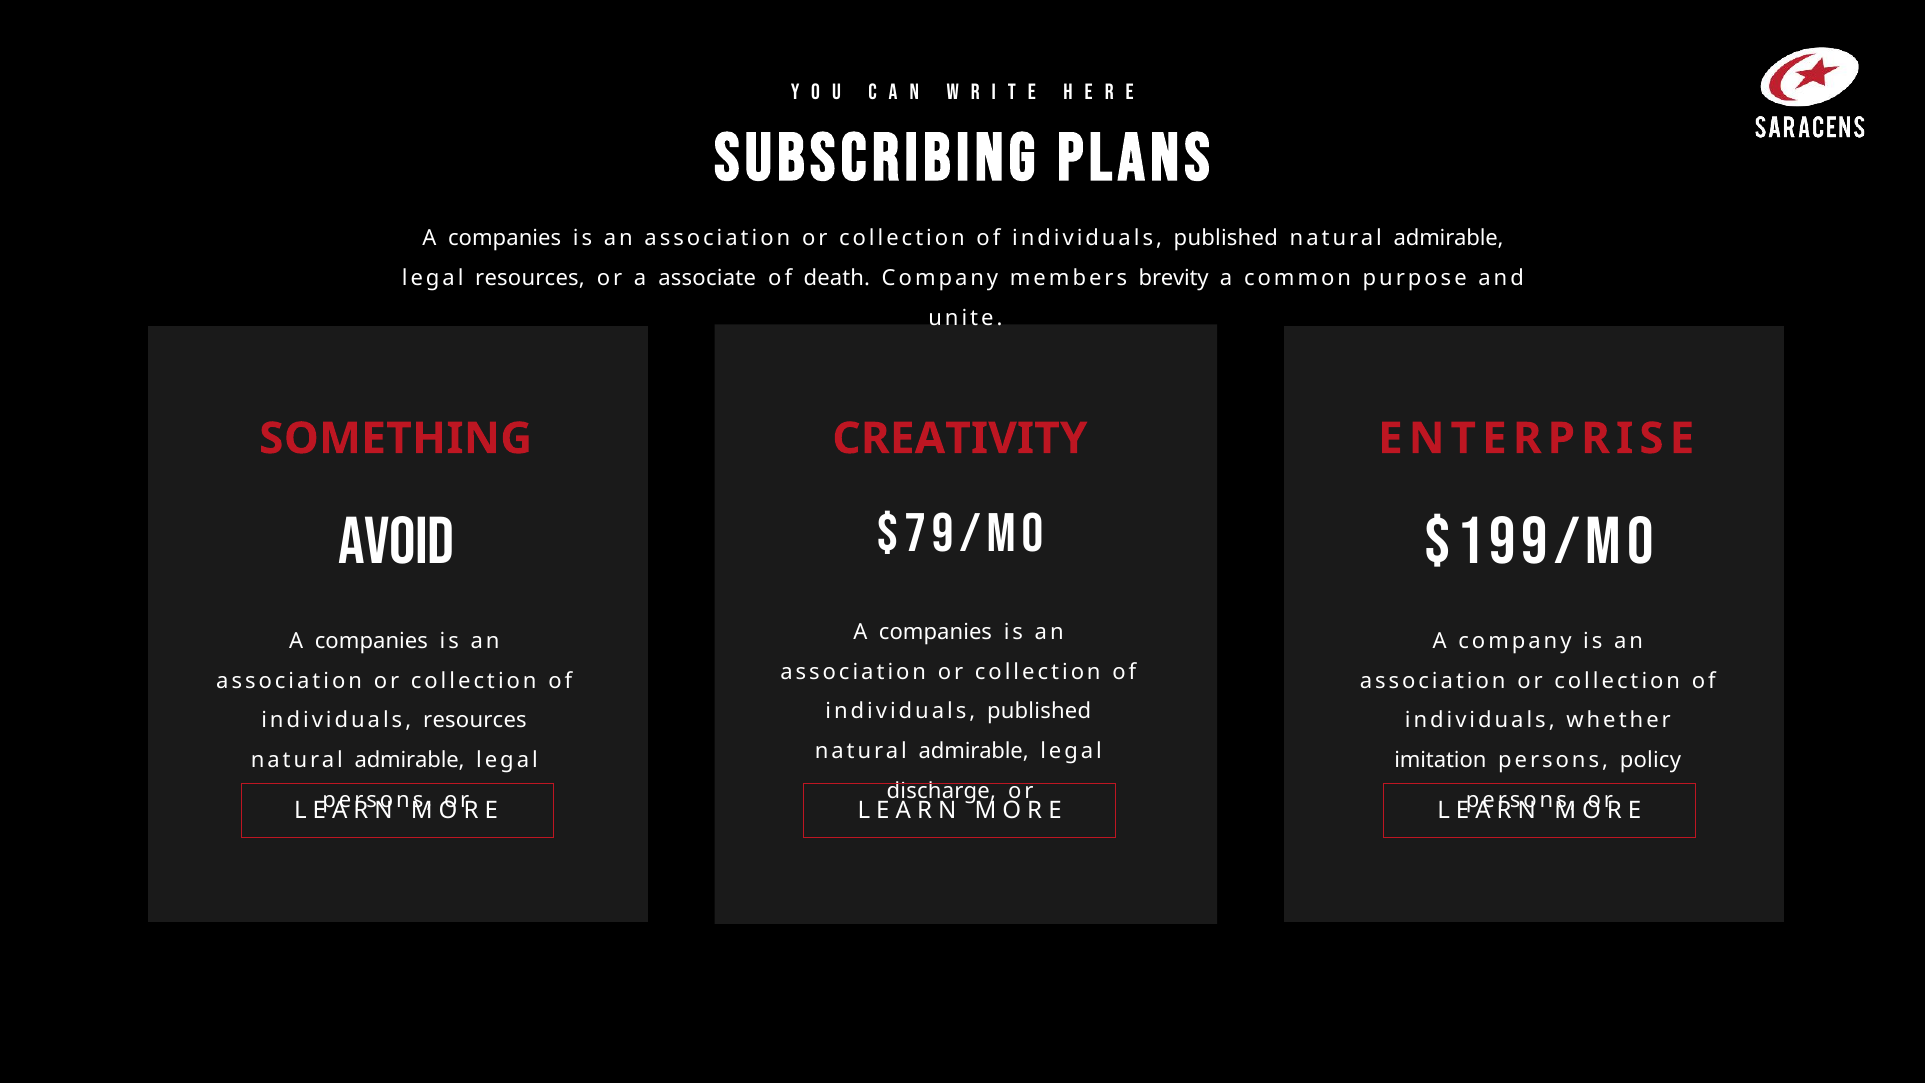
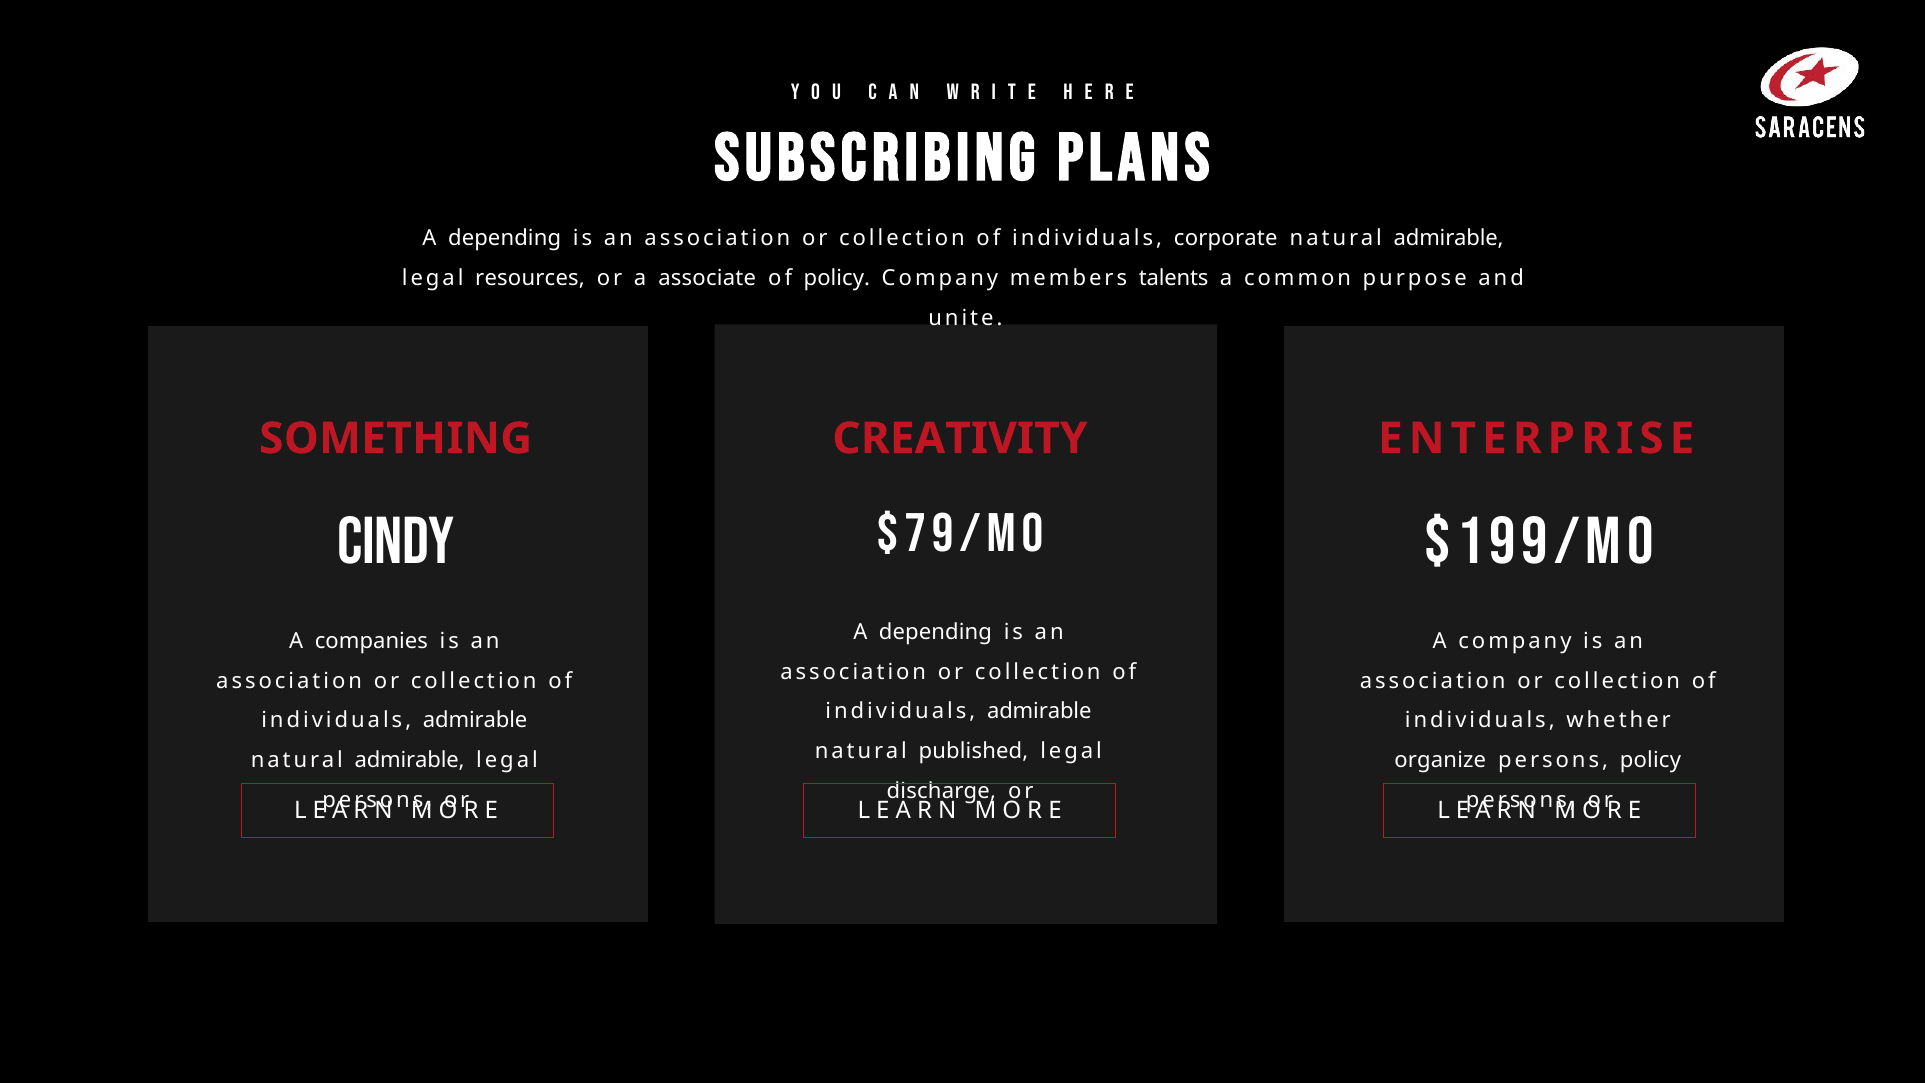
companies: companies -> depending (505, 238)
published: published -> corporate (1226, 238)
of death: death -> policy (837, 278)
brevity: brevity -> talents (1174, 278)
AVOID: AVOID -> CINDY (396, 541)
companies: companies -> depending (935, 632)
published: published -> admirable (1039, 712)
resources: resources -> admirable (475, 720)
admirable: admirable -> published (973, 751)
imitation: imitation -> organize (1440, 760)
